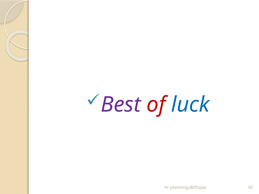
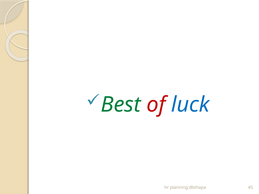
Best colour: purple -> green (121, 105)
